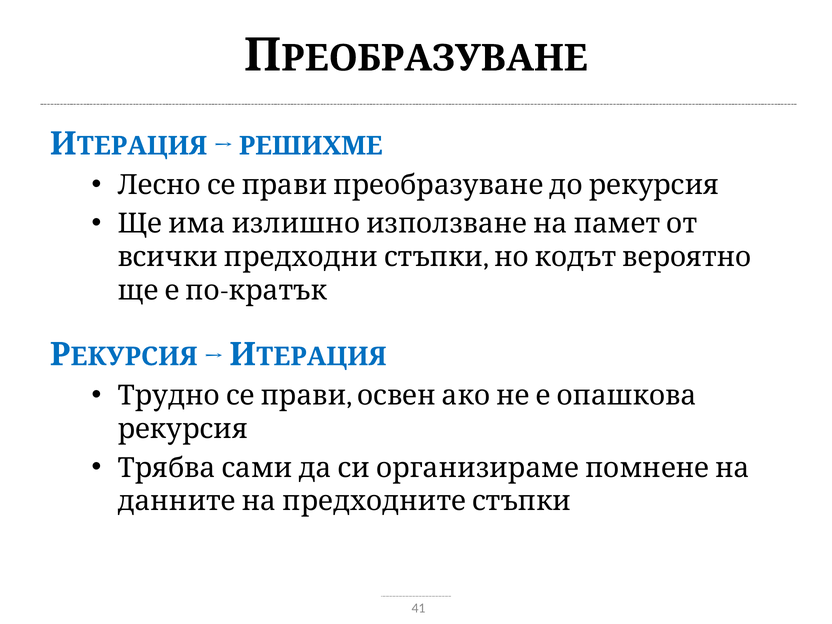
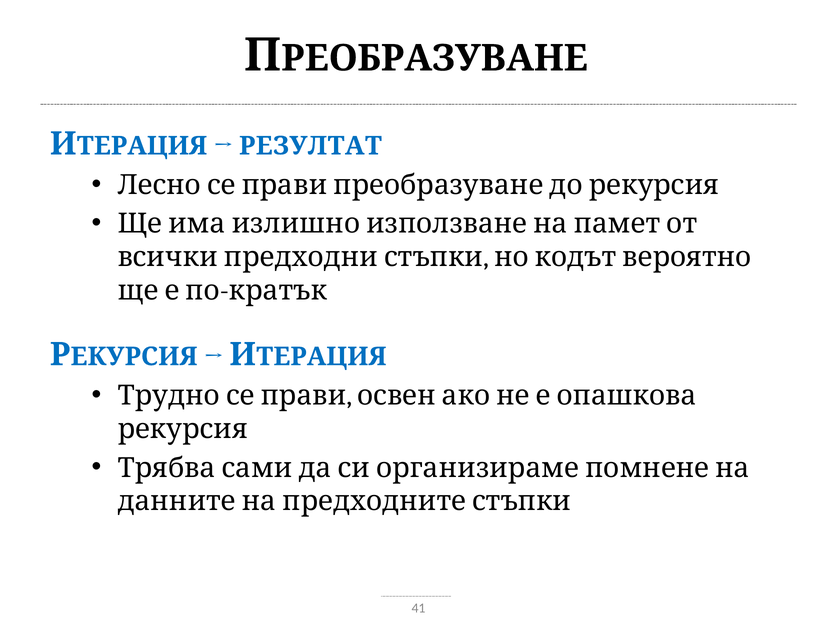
РЕШИХМЕ: РЕШИХМЕ -> РЕЗУЛТАТ (311, 146)
